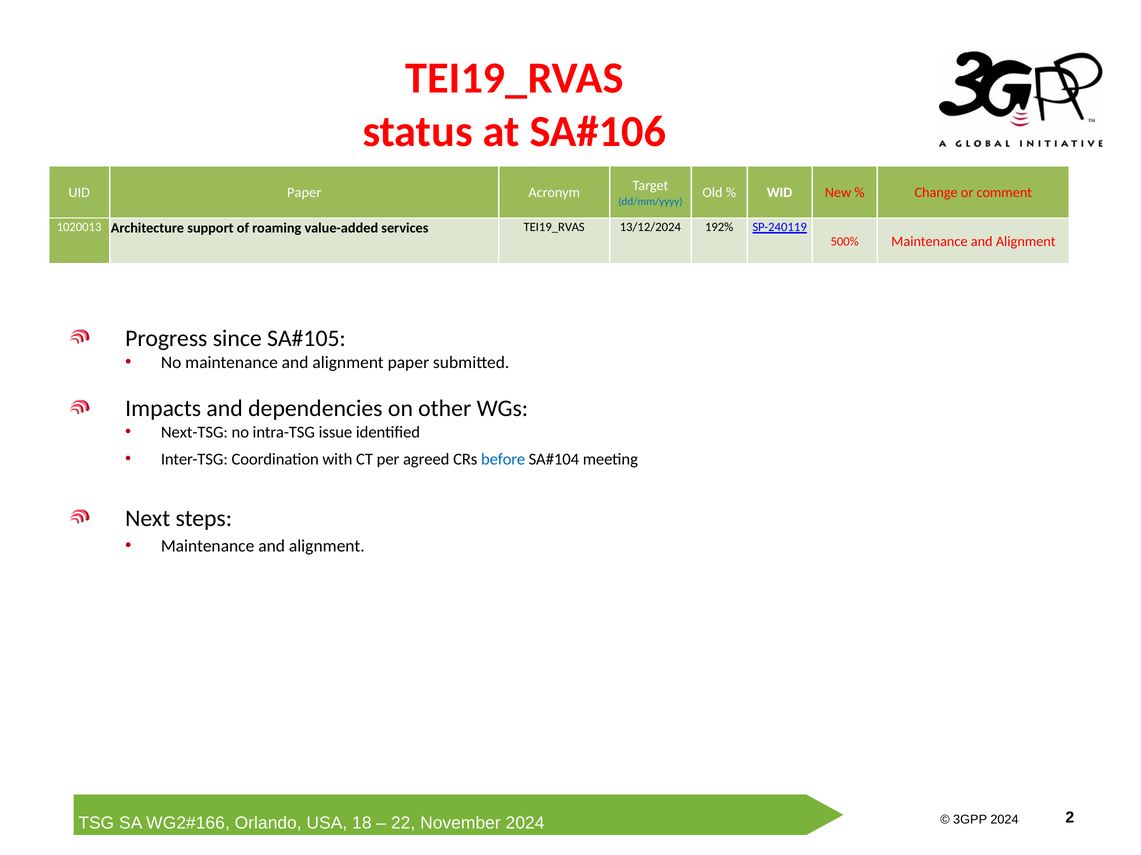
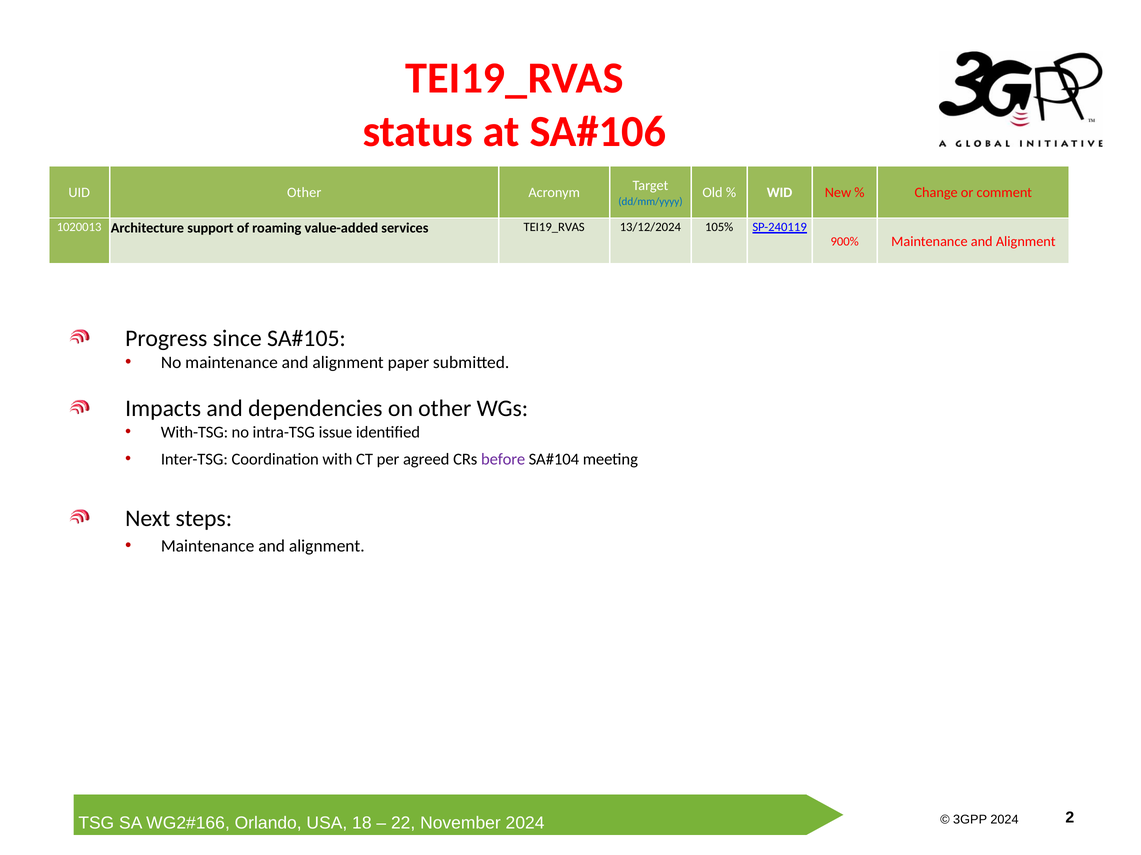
UID Paper: Paper -> Other (304, 193)
192%: 192% -> 105% (719, 227)
500%: 500% -> 900% (845, 242)
Next-TSG: Next-TSG -> With-TSG (194, 433)
before colour: blue -> purple (503, 460)
